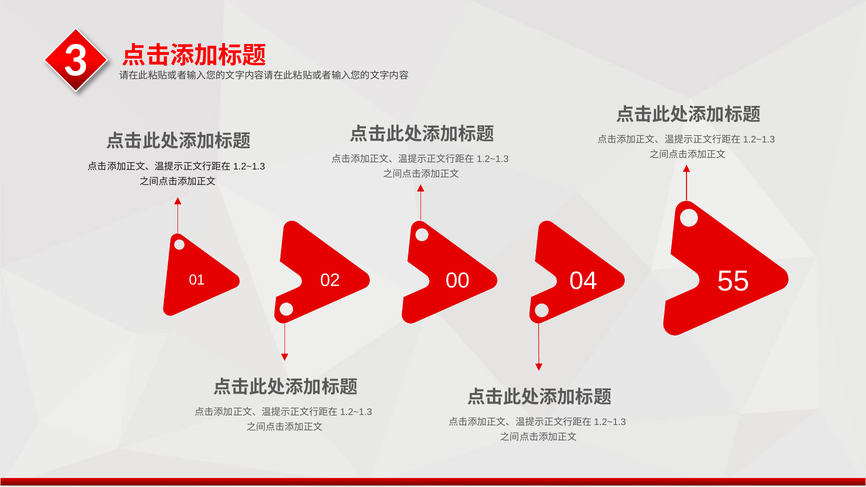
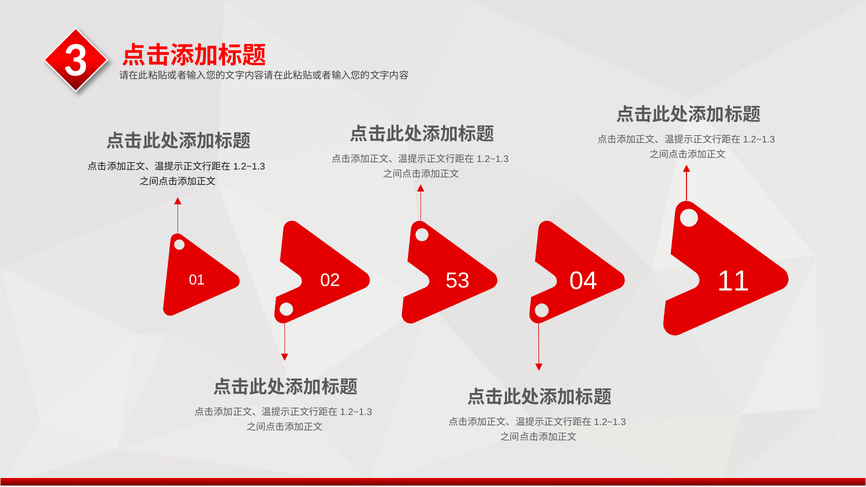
00: 00 -> 53 (458, 281)
55: 55 -> 11 (733, 281)
